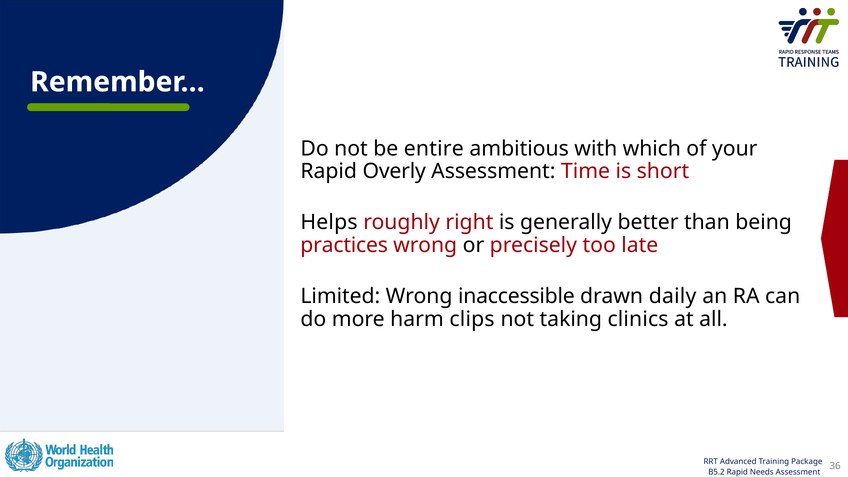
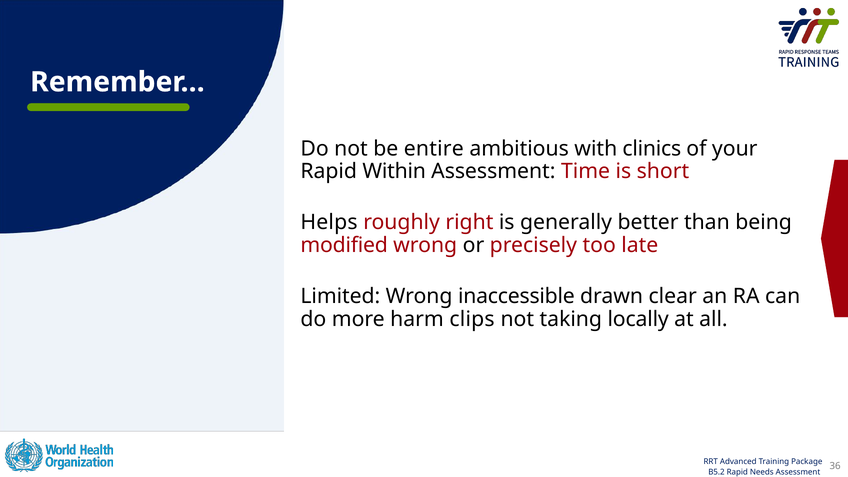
which: which -> clinics (652, 149)
Overly: Overly -> Within (394, 171)
practices: practices -> modified (344, 245)
daily: daily -> clear (673, 296)
clinics: clinics -> locally (638, 319)
